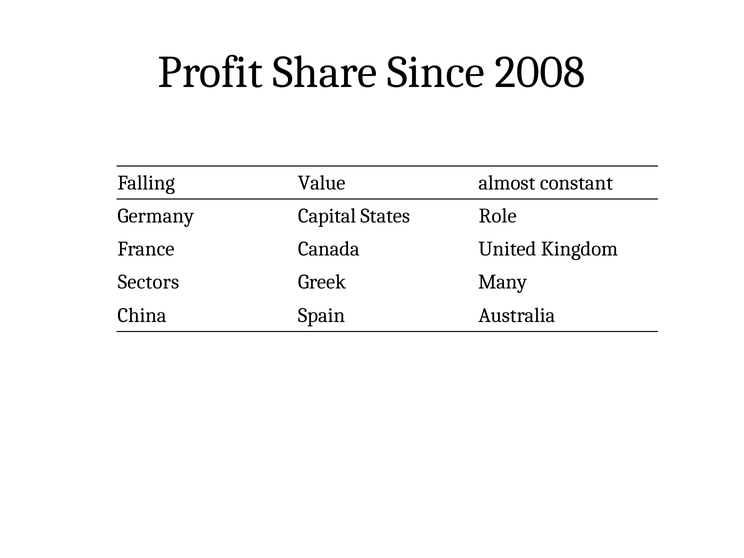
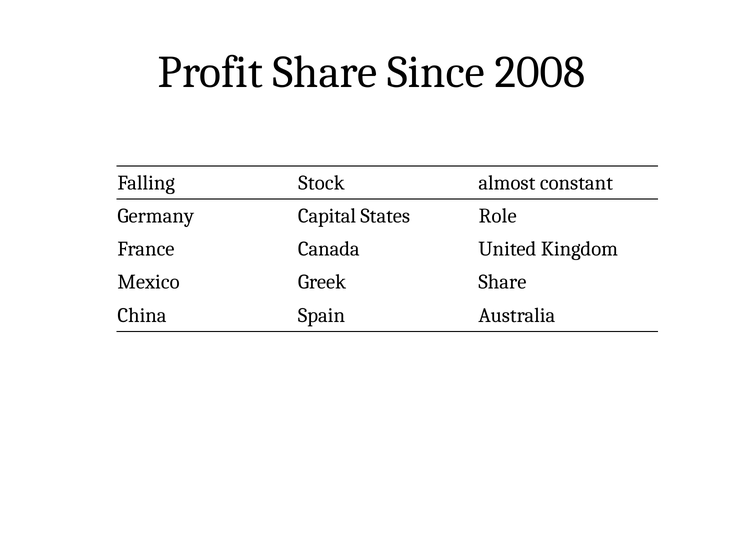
Value: Value -> Stock (322, 183)
Sectors: Sectors -> Mexico (149, 282)
Greek Many: Many -> Share (502, 282)
